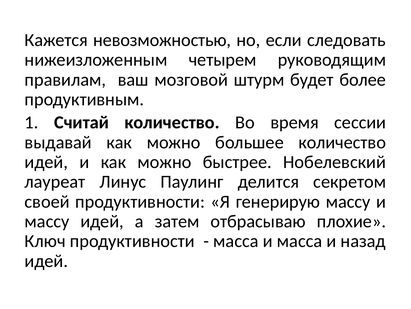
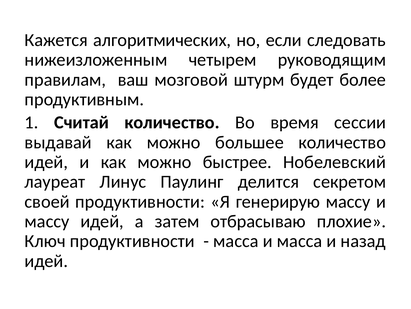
невозможностью: невозможностью -> алгоритмических (162, 40)
